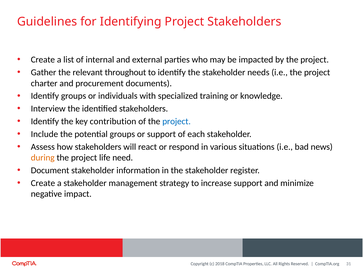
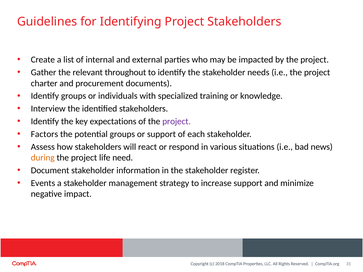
contribution: contribution -> expectations (113, 121)
project colour: blue -> purple (177, 121)
Include: Include -> Factors (44, 134)
Create: Create -> Events (43, 183)
